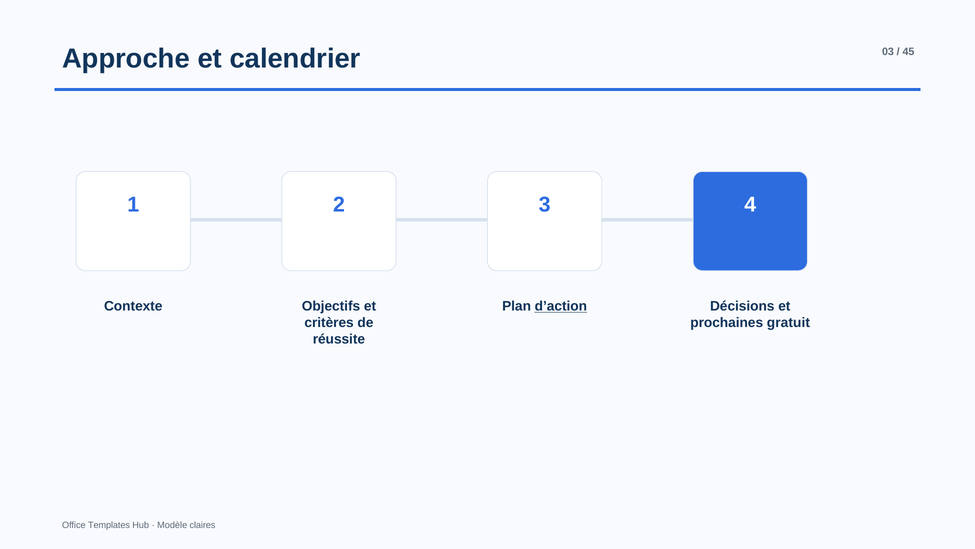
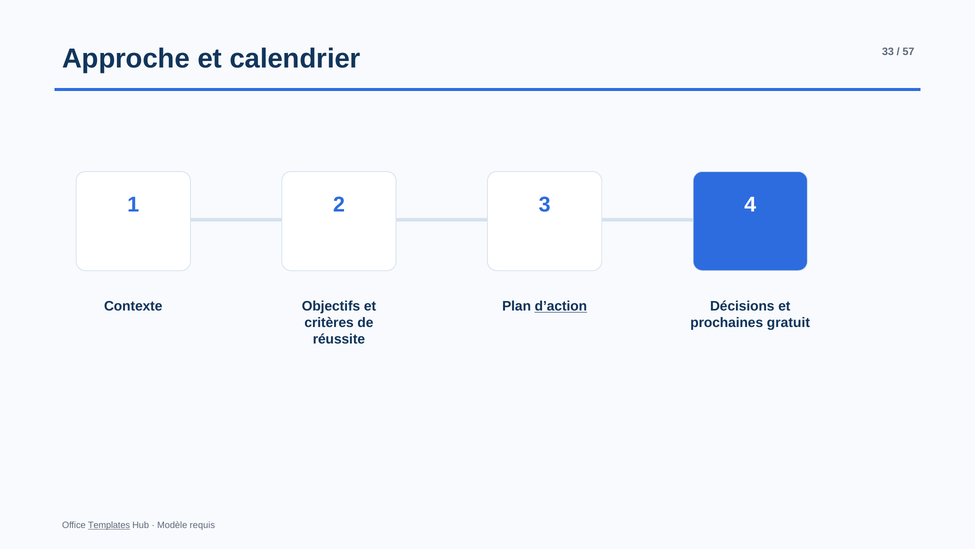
03: 03 -> 33 (888, 52)
45: 45 -> 57 (908, 52)
Templates underline: none -> present (109, 525)
claires: claires -> requis (202, 525)
